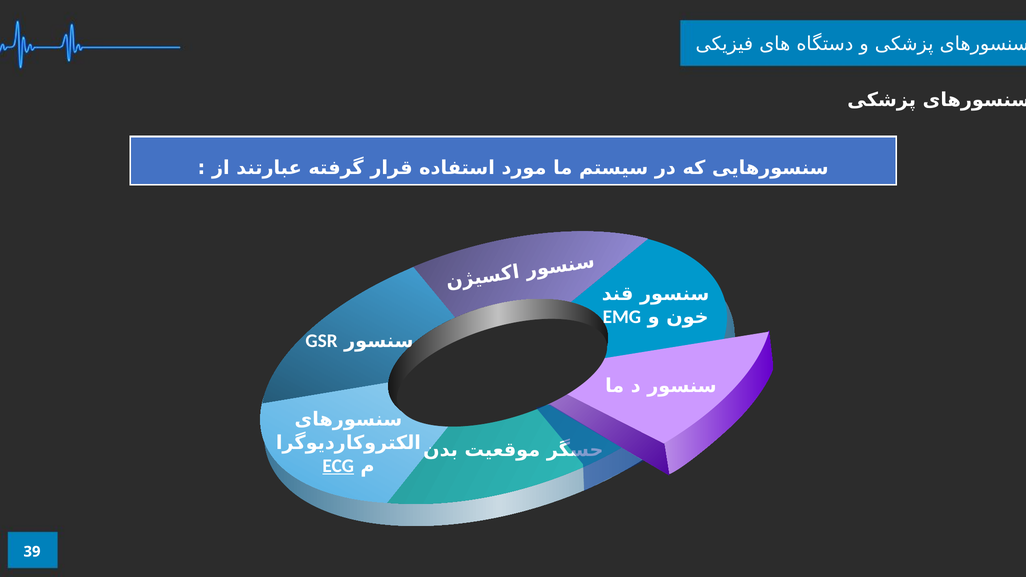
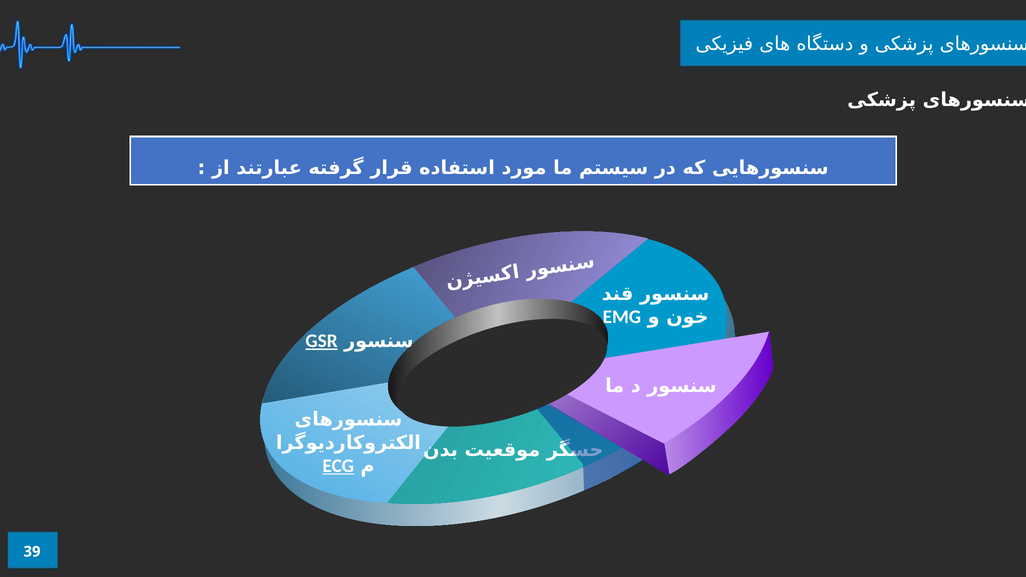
GSR underline: none -> present (322, 341)
